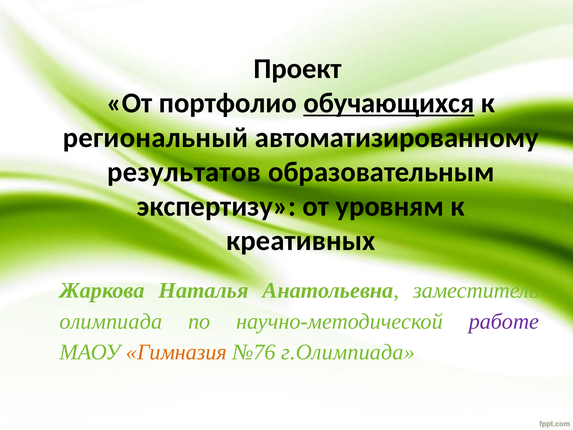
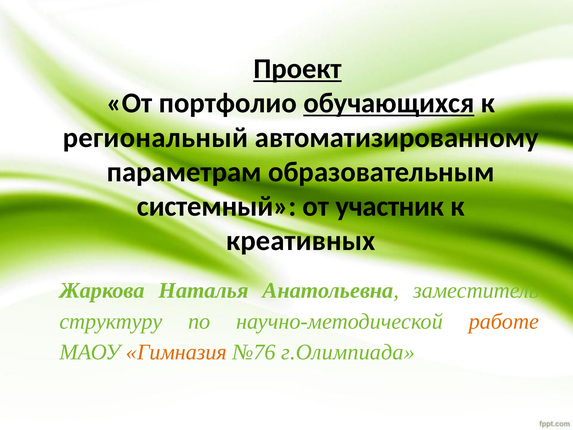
Проект underline: none -> present (298, 69)
результатов: результатов -> параметрам (184, 172)
экспертизу: экспертизу -> системный (217, 206)
уровням: уровням -> участник (390, 206)
олимпиада: олимпиада -> структуру (111, 321)
работе colour: purple -> orange (504, 321)
